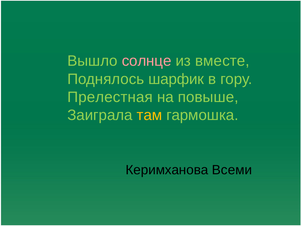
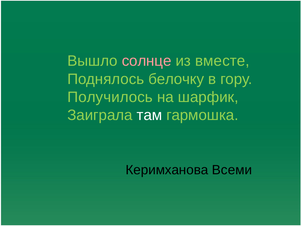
шарфик: шарфик -> белочку (176, 79)
Прелестная: Прелестная -> Получилось (110, 97)
повыше: повыше -> шарфик (208, 97)
там colour: yellow -> white (149, 115)
